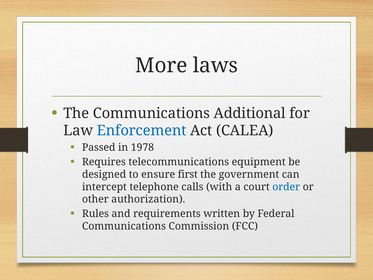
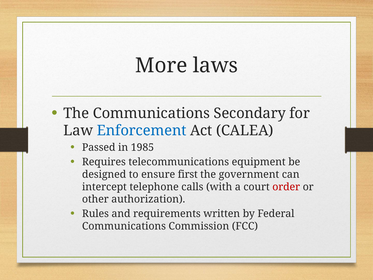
Additional: Additional -> Secondary (250, 113)
1978: 1978 -> 1985 (142, 147)
order colour: blue -> red (286, 187)
